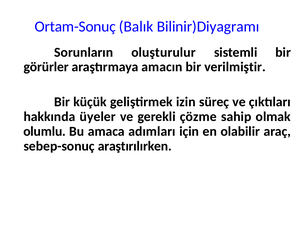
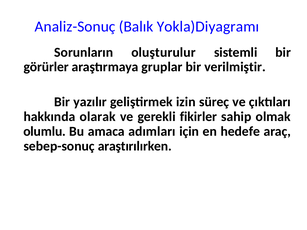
Ortam-Sonuç: Ortam-Sonuç -> Analiz-Sonuç (75, 27)
Bilinir)Diyagramı: Bilinir)Diyagramı -> Yokla)Diyagramı (208, 27)
amacın: amacın -> gruplar (162, 67)
küçük: küçük -> yazılır (90, 102)
üyeler: üyeler -> olarak (98, 117)
çözme: çözme -> fikirler (198, 117)
olabilir: olabilir -> hedefe (240, 131)
